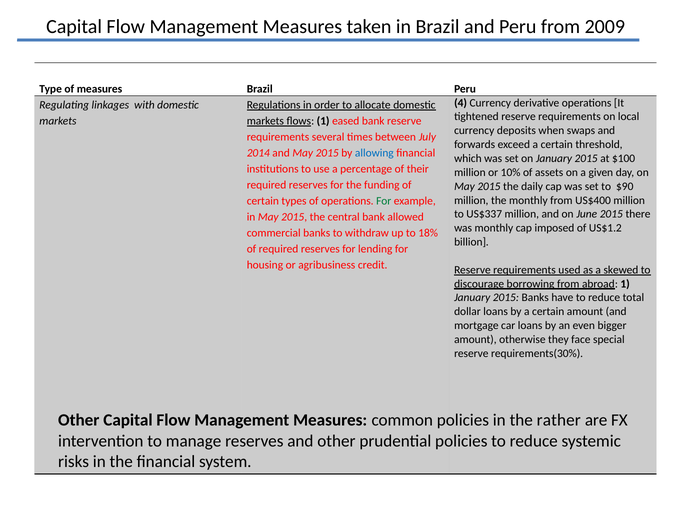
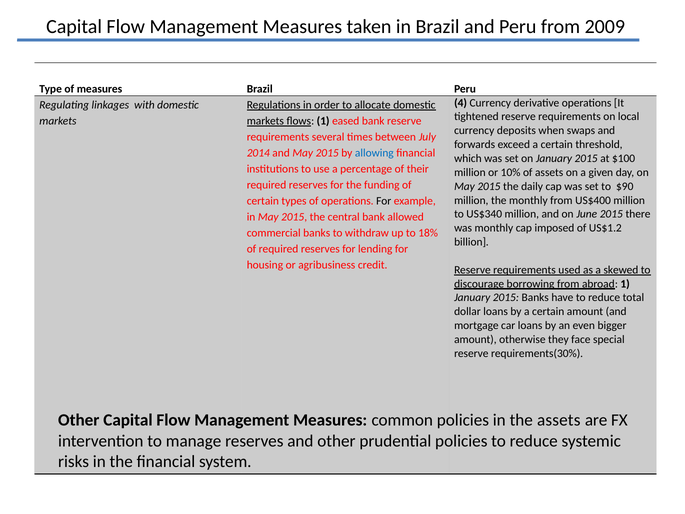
For colour: green -> black (384, 201)
US$337: US$337 -> US$340 (484, 214)
the rather: rather -> assets (559, 420)
